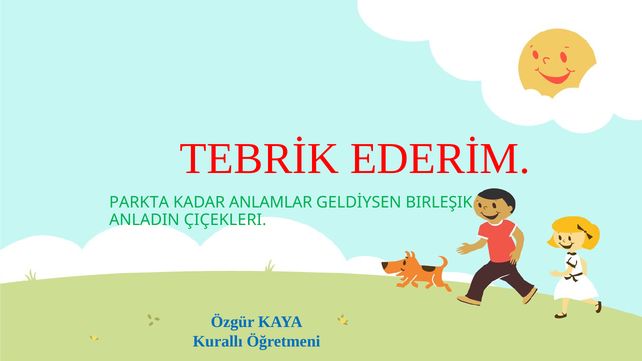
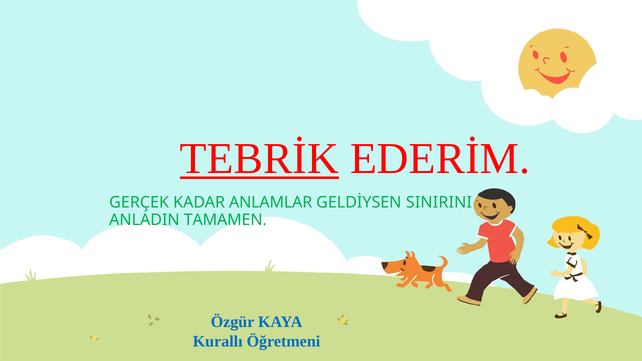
TEBRİK underline: none -> present (259, 159)
PARKTA: PARKTA -> GERÇEK (139, 203)
BIRLEŞIK: BIRLEŞIK -> SINIRINI (439, 203)
ÇIÇEKLERI: ÇIÇEKLERI -> TAMAMEN (225, 220)
